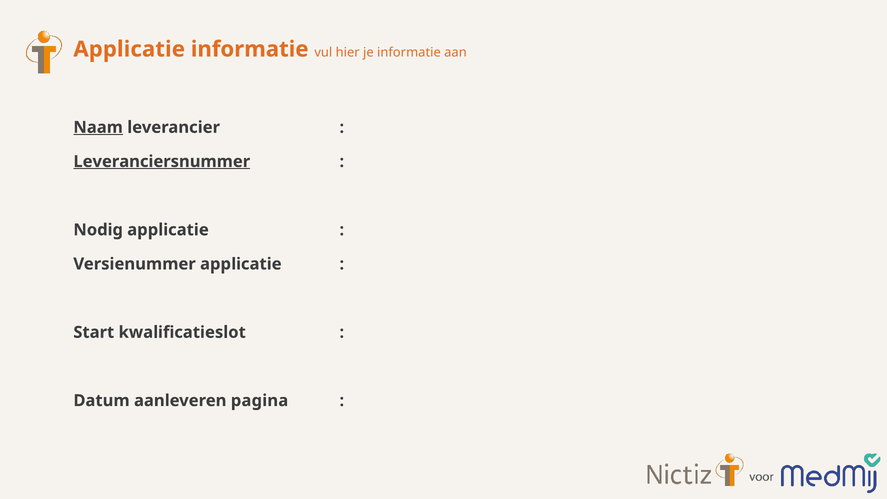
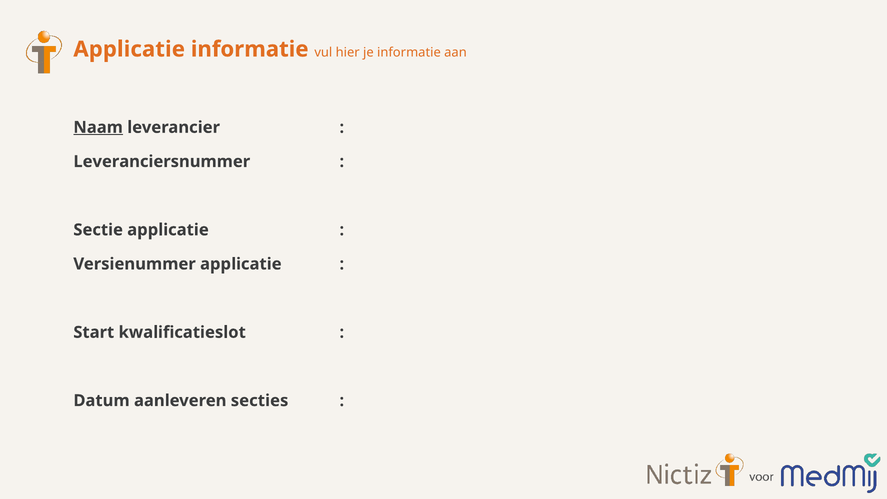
Leveranciersnummer underline: present -> none (162, 162)
Nodig: Nodig -> Sectie (98, 230)
pagina: pagina -> secties (260, 401)
